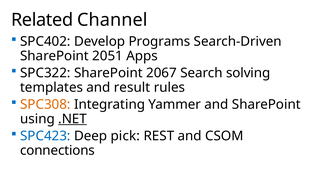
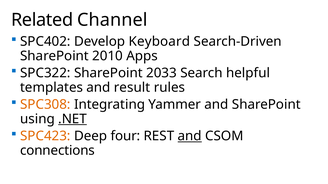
Programs: Programs -> Keyboard (159, 42)
2051: 2051 -> 2010 (108, 56)
2067: 2067 -> 2033 (161, 73)
solving: solving -> helpful (248, 73)
SPC423 colour: blue -> orange (45, 136)
pick: pick -> four (125, 136)
and underline: none -> present (190, 136)
